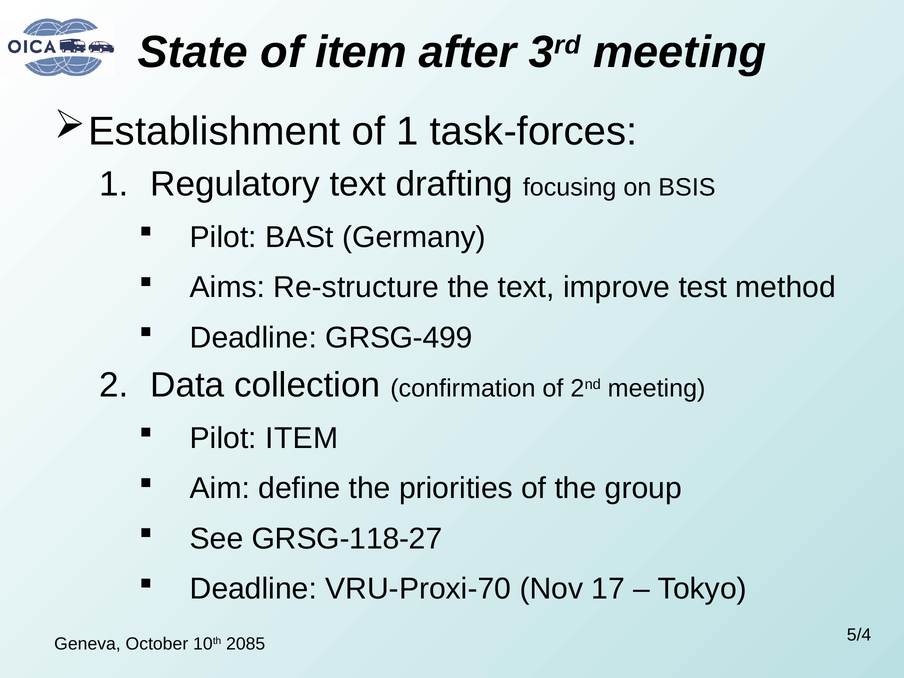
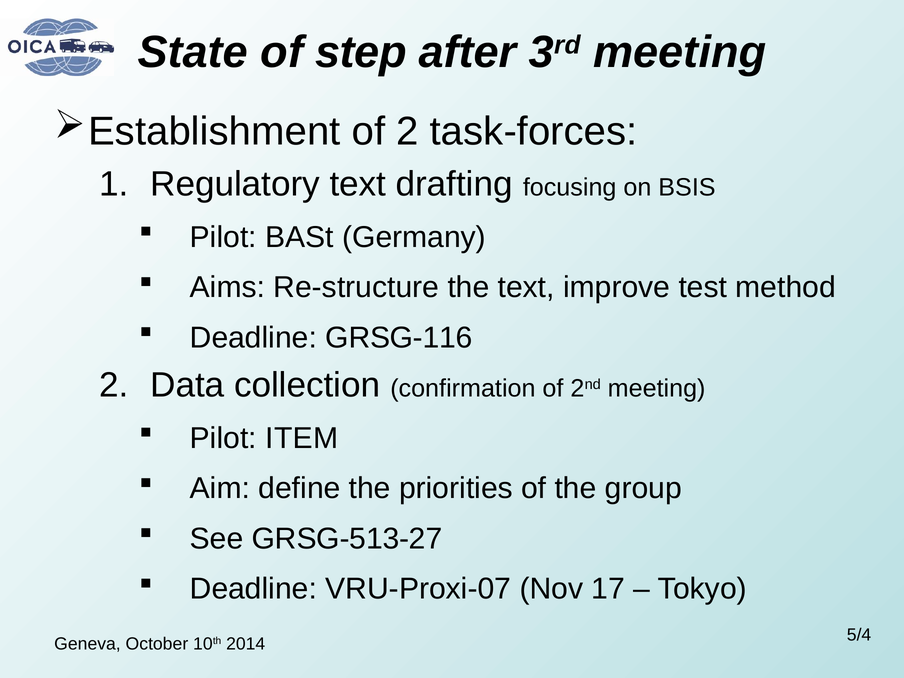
of item: item -> step (361, 52)
of 1: 1 -> 2 (408, 131)
GRSG-499: GRSG-499 -> GRSG-116 (399, 338)
GRSG-118-27: GRSG-118-27 -> GRSG-513-27 (347, 539)
VRU-Proxi-70: VRU-Proxi-70 -> VRU-Proxi-07 (418, 589)
2085: 2085 -> 2014 (246, 644)
